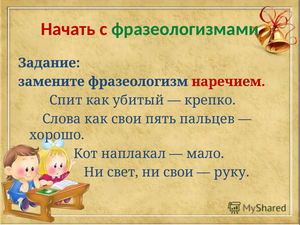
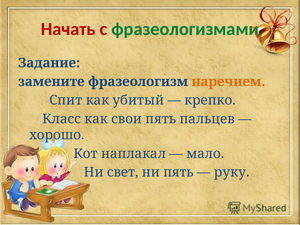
наречием colour: red -> orange (228, 82)
Слова: Слова -> Класс (62, 119)
ни свои: свои -> пять (179, 172)
